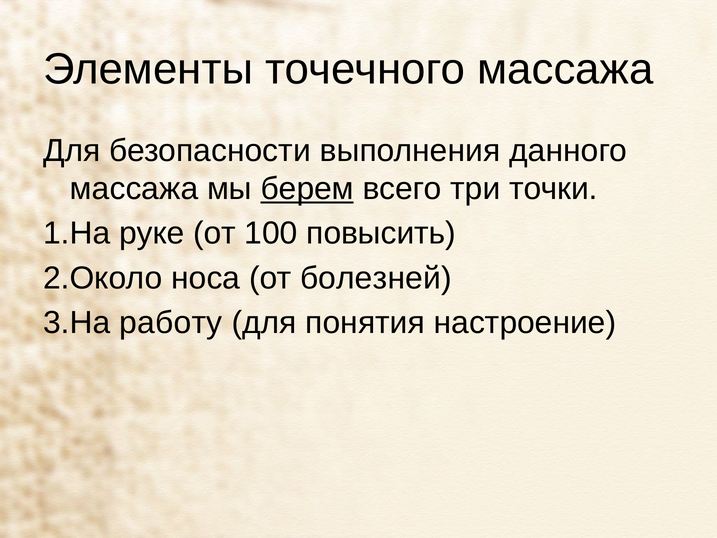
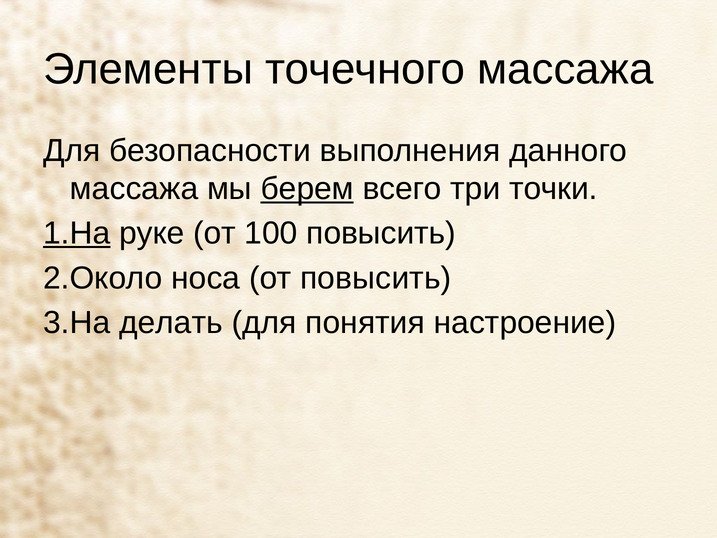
1.На underline: none -> present (77, 233)
от болезней: болезней -> повысить (376, 278)
работу: работу -> делать (171, 323)
